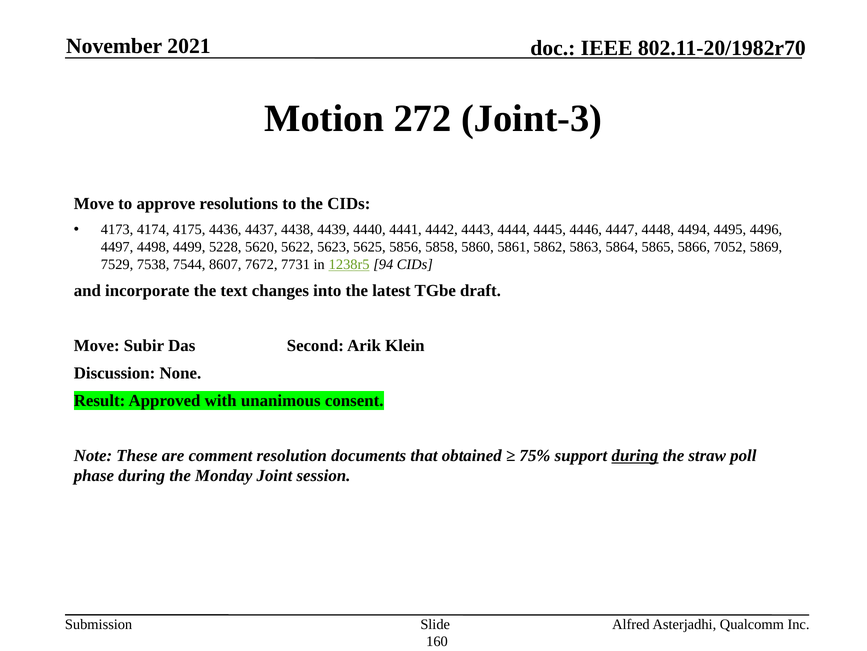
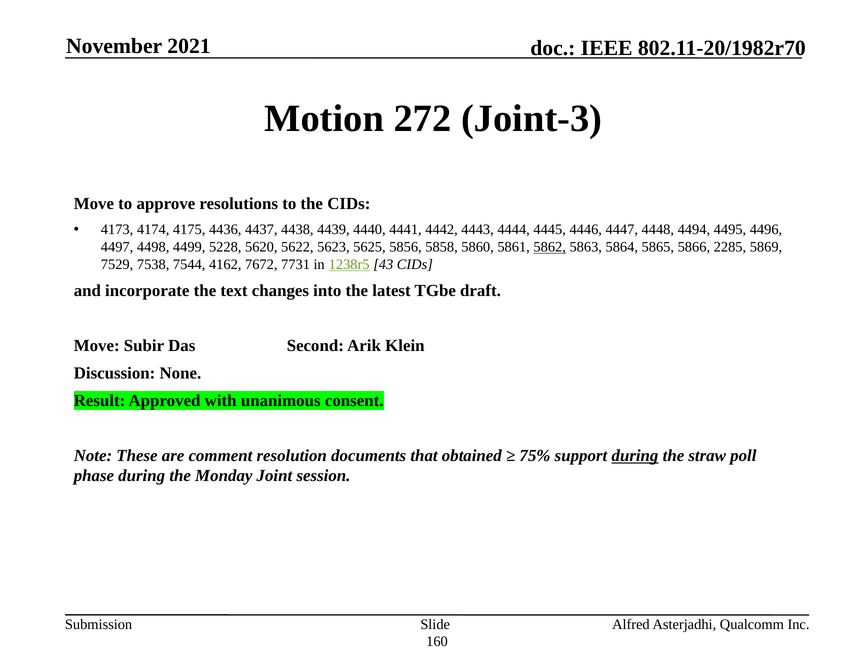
5862 underline: none -> present (550, 247)
7052: 7052 -> 2285 (730, 247)
8607: 8607 -> 4162 (225, 264)
94: 94 -> 43 (383, 264)
